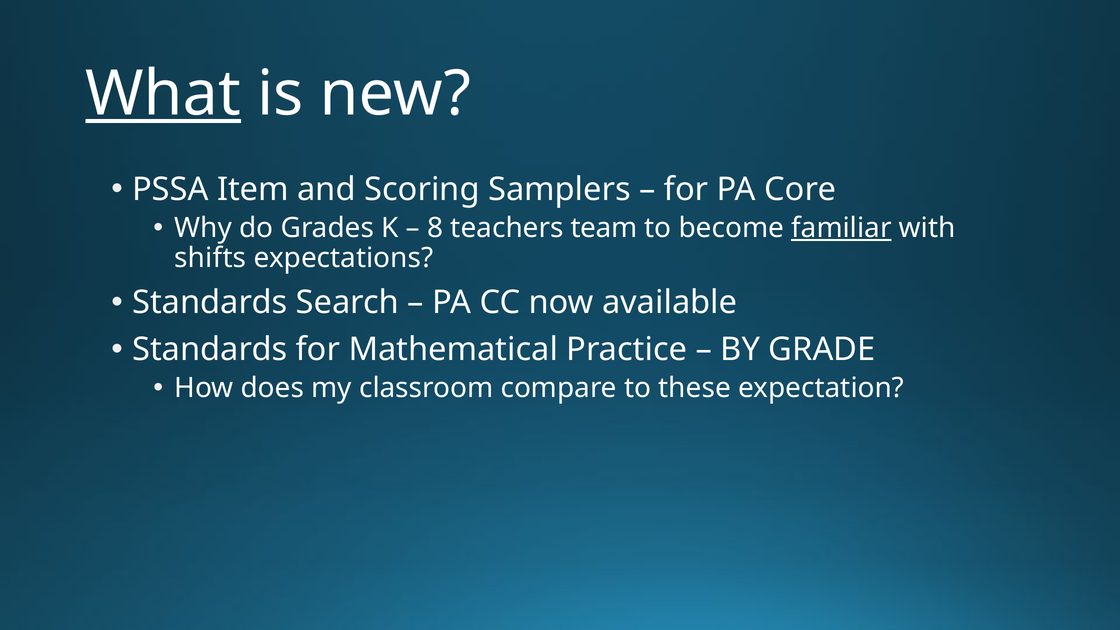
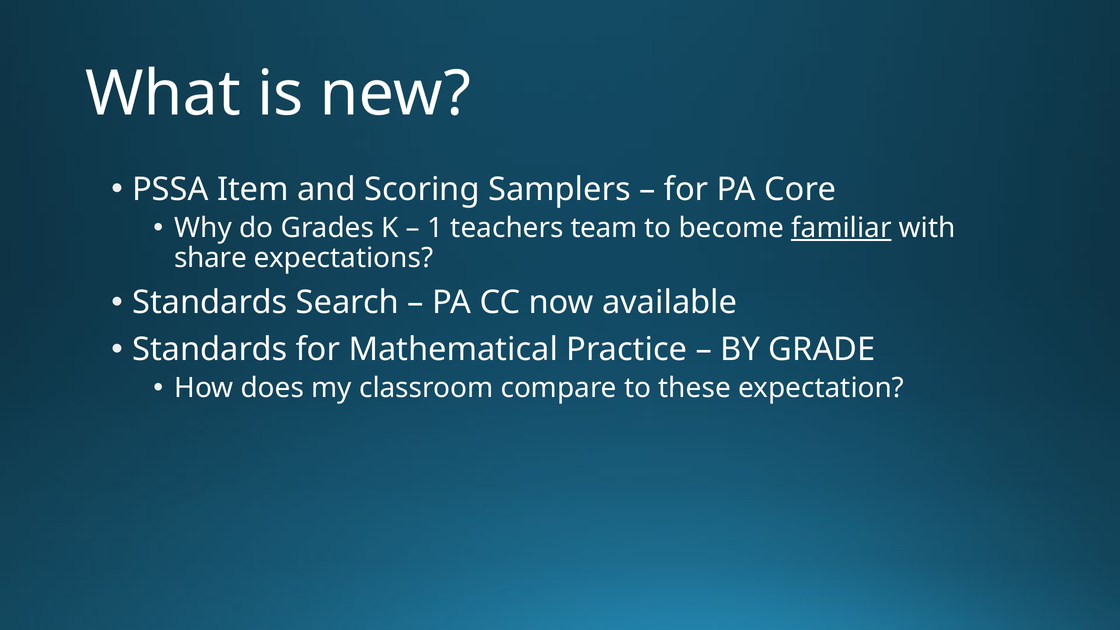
What underline: present -> none (163, 94)
8: 8 -> 1 (435, 228)
shifts: shifts -> share (211, 258)
